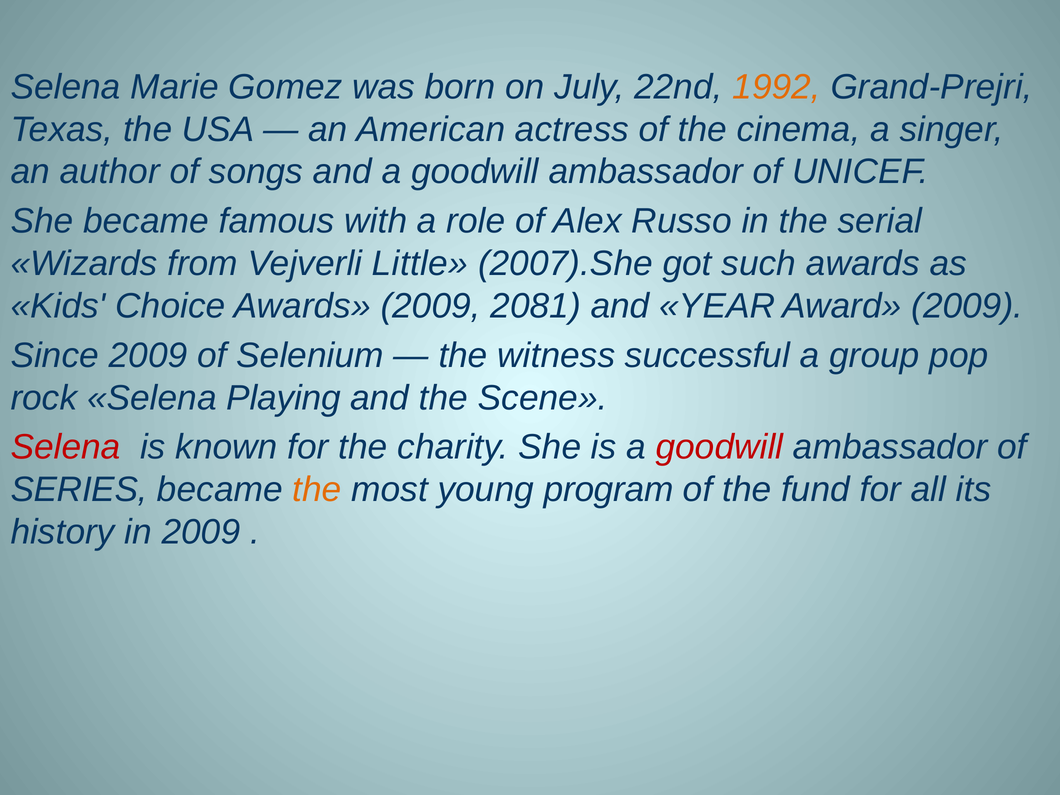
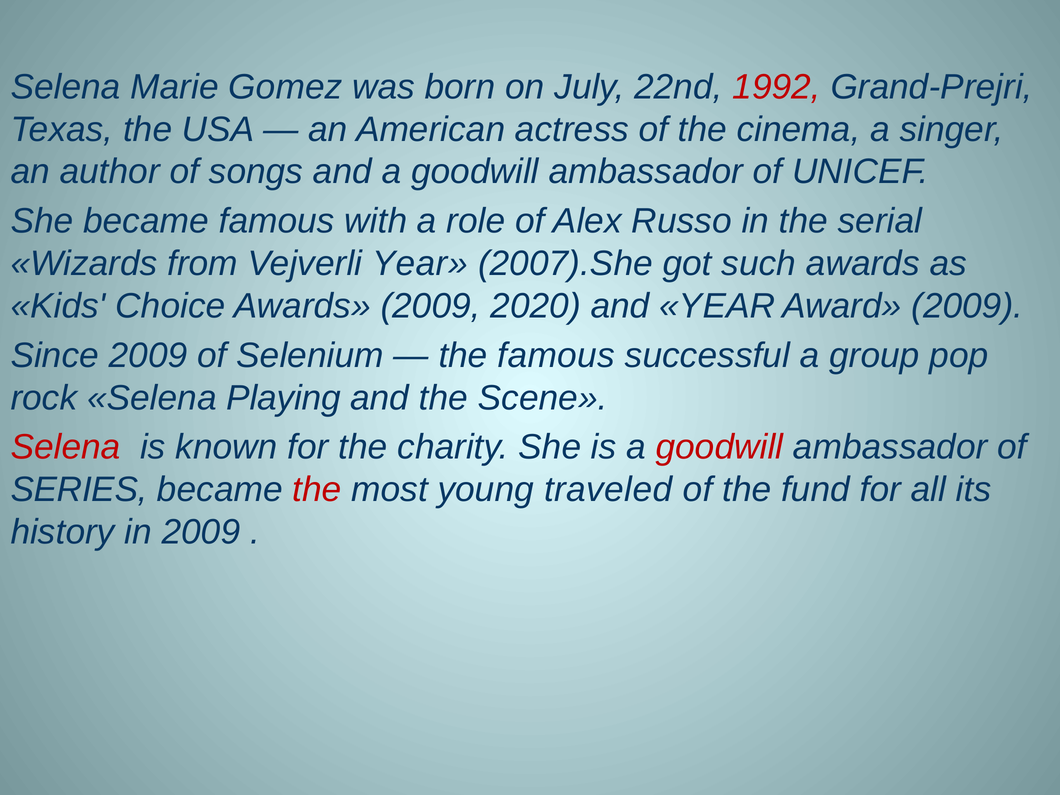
1992 colour: orange -> red (777, 87)
Vejverli Little: Little -> Year (420, 264)
2081: 2081 -> 2020 (536, 306)
the witness: witness -> famous (556, 355)
the colour: orange -> red (317, 490)
program: program -> traveled (608, 490)
